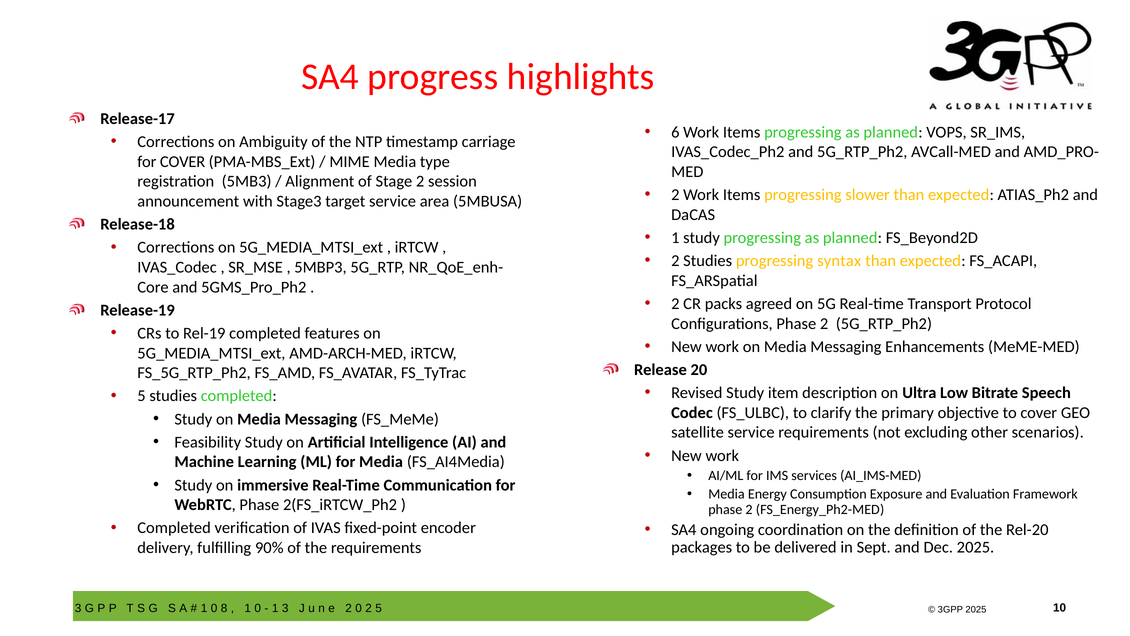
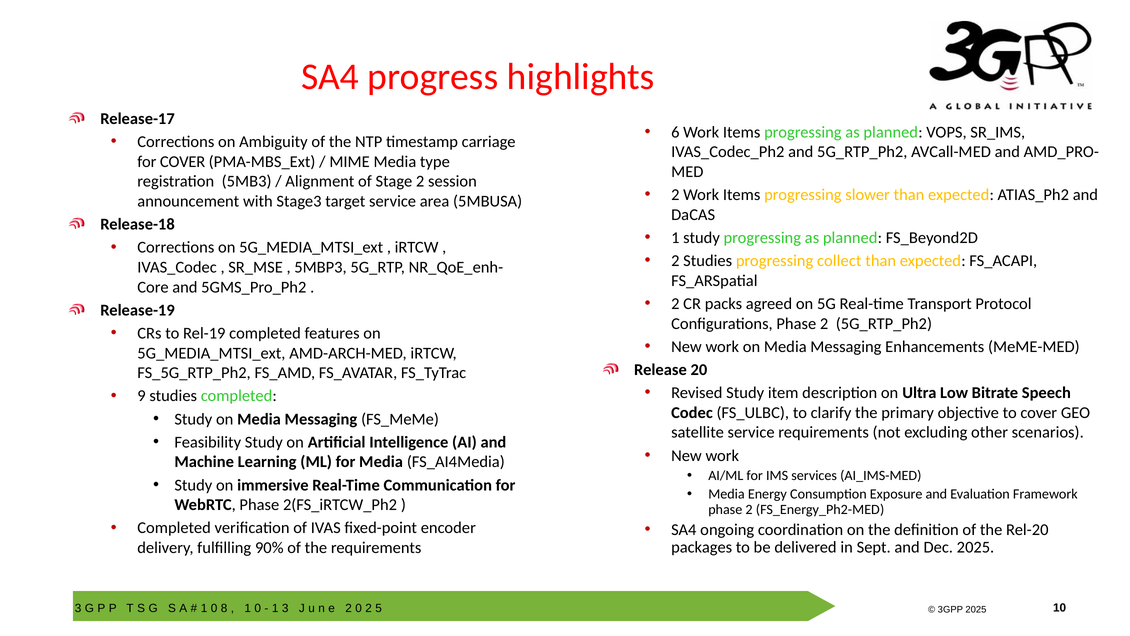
syntax: syntax -> collect (839, 261)
5: 5 -> 9 (142, 396)
